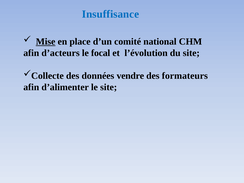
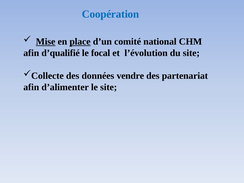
Insuffisance: Insuffisance -> Coopération (111, 14)
place underline: none -> present (80, 42)
d’acteurs: d’acteurs -> d’qualifié (61, 53)
formateurs: formateurs -> partenariat (185, 76)
